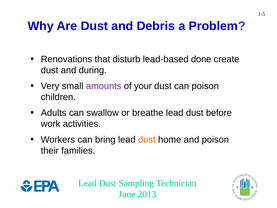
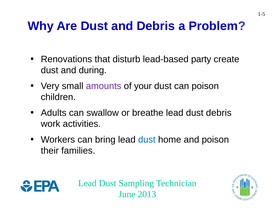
done: done -> party (201, 59)
dust before: before -> debris (219, 113)
dust colour: orange -> blue (147, 139)
